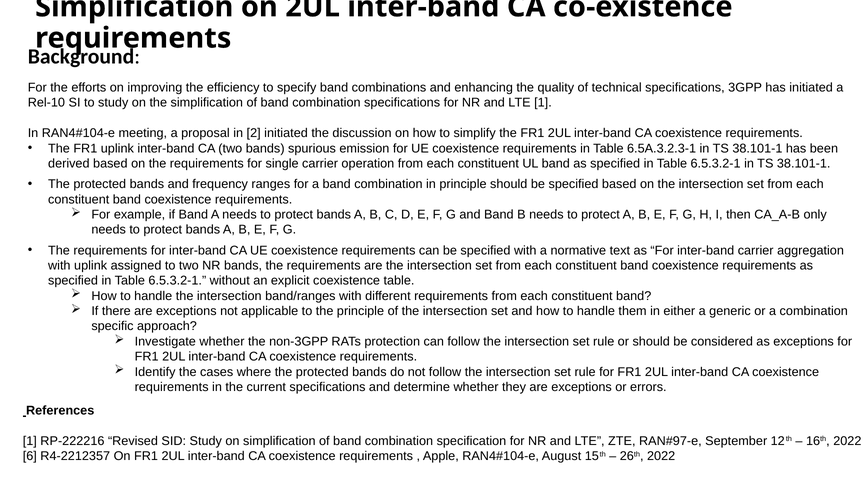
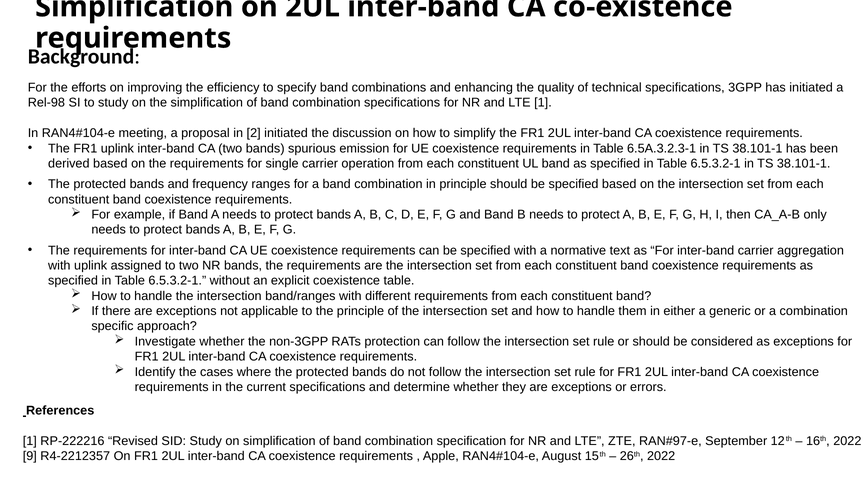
Rel-10: Rel-10 -> Rel-98 (46, 103)
6: 6 -> 9 (30, 456)
